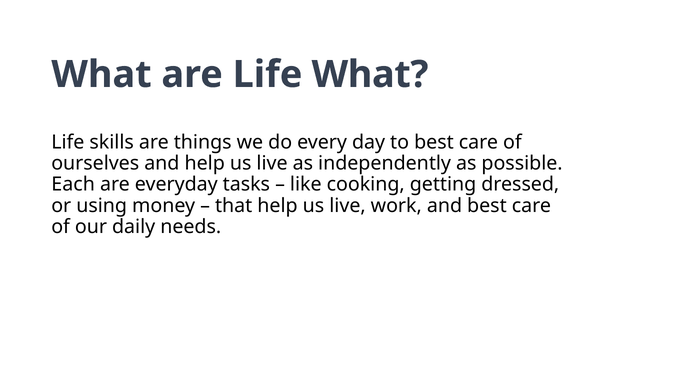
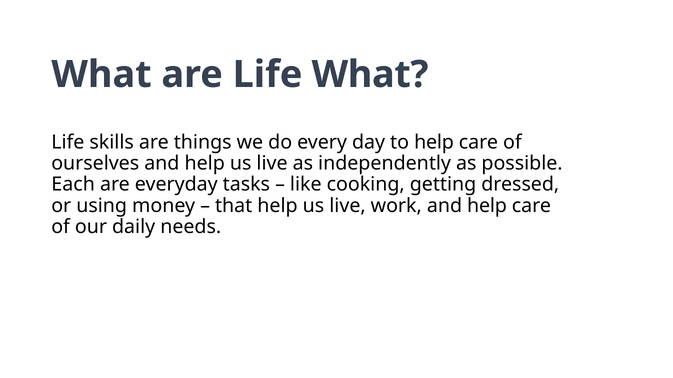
to best: best -> help (434, 142)
work and best: best -> help (487, 206)
